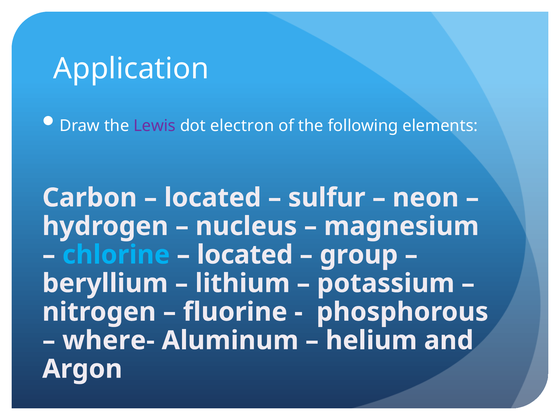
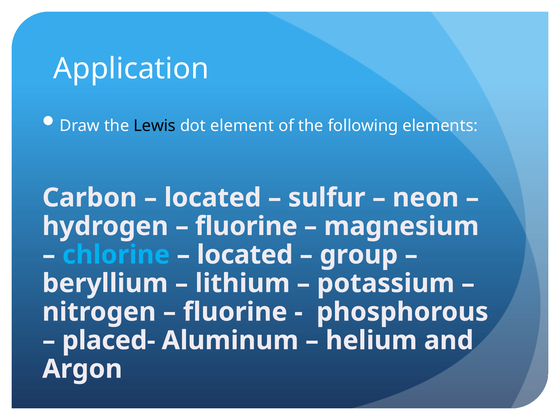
Lewis colour: purple -> black (155, 126)
electron: electron -> element (242, 126)
nucleus: nucleus -> fluorine (246, 226)
where-: where- -> placed- (109, 341)
